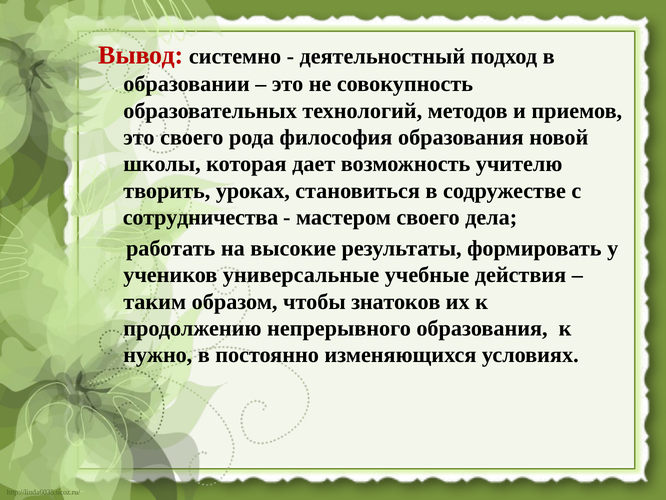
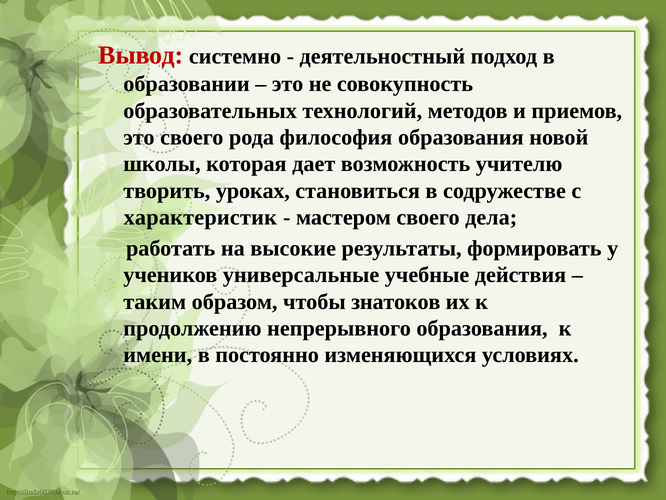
сотрудничества: сотрудничества -> характеристик (200, 217)
нужно: нужно -> имени (158, 355)
